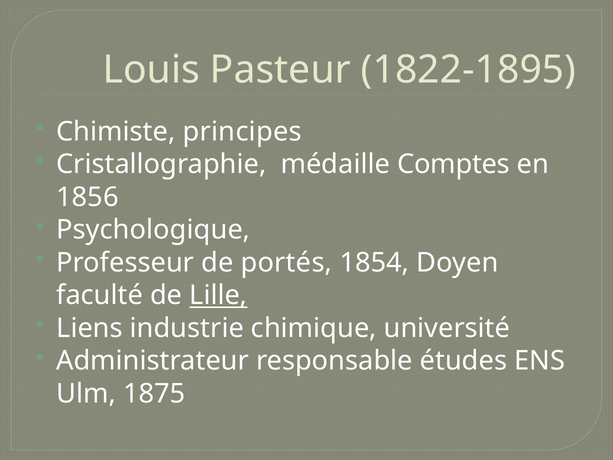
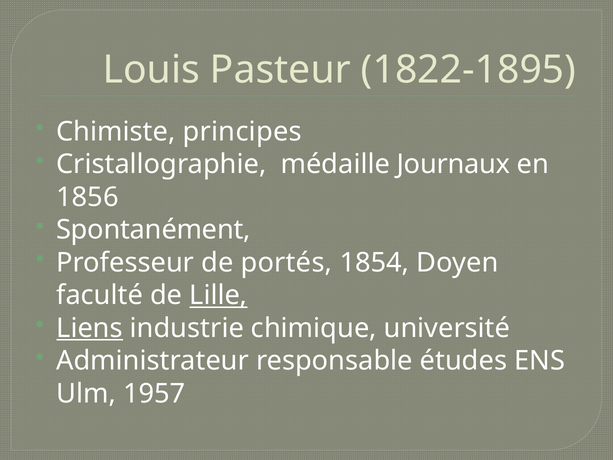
Comptes: Comptes -> Journaux (454, 164)
Psychologique: Psychologique -> Spontanément (153, 230)
Liens underline: none -> present (90, 328)
1875: 1875 -> 1957 (154, 393)
